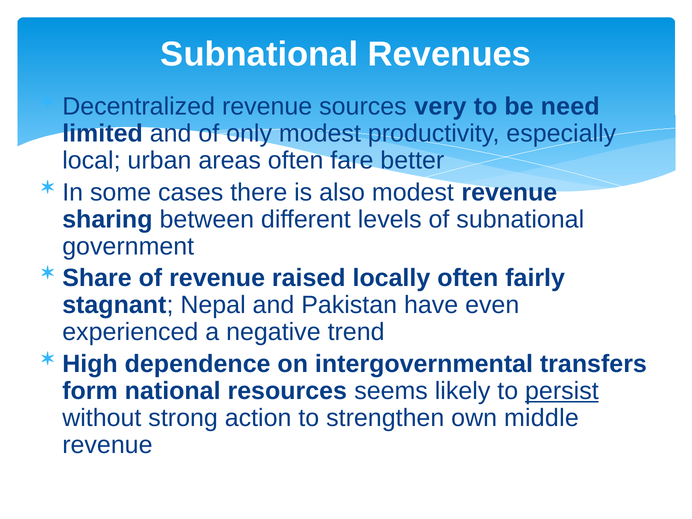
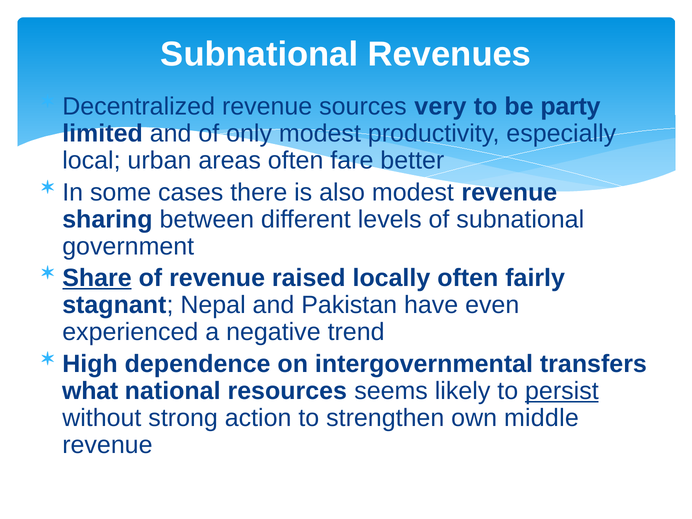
need: need -> party (570, 107)
Share underline: none -> present (97, 278)
form: form -> what (90, 391)
